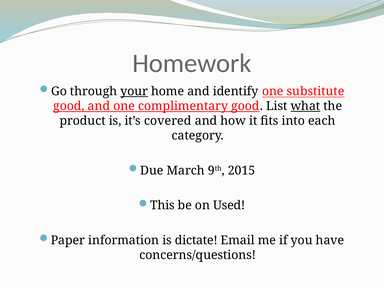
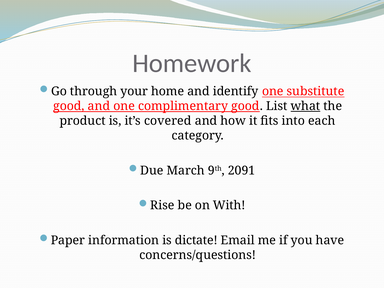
your underline: present -> none (134, 91)
2015: 2015 -> 2091 (242, 170)
This: This -> Rise (162, 205)
Used: Used -> With (229, 205)
